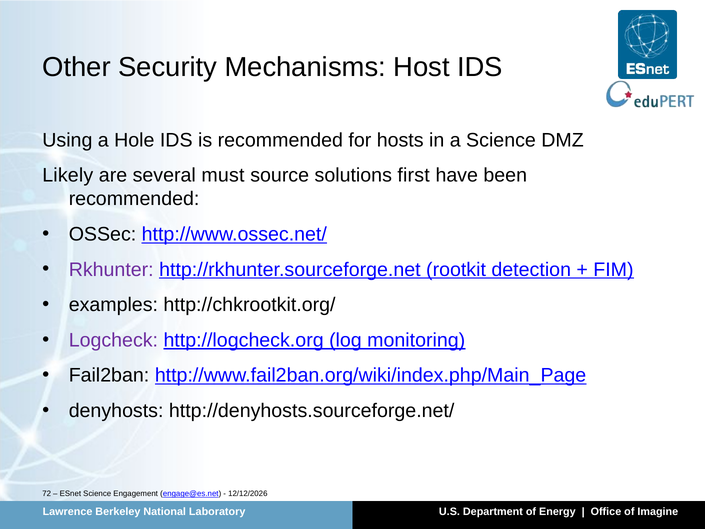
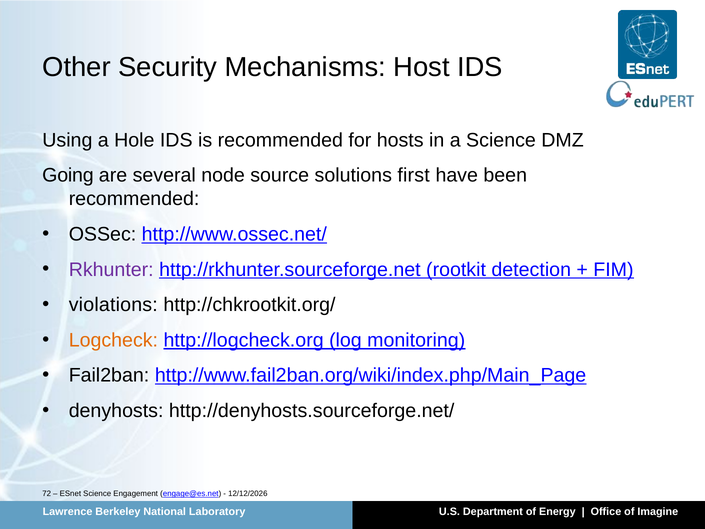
Likely: Likely -> Going (68, 175)
must: must -> node (223, 175)
examples: examples -> violations (113, 305)
Logcheck colour: purple -> orange (113, 340)
